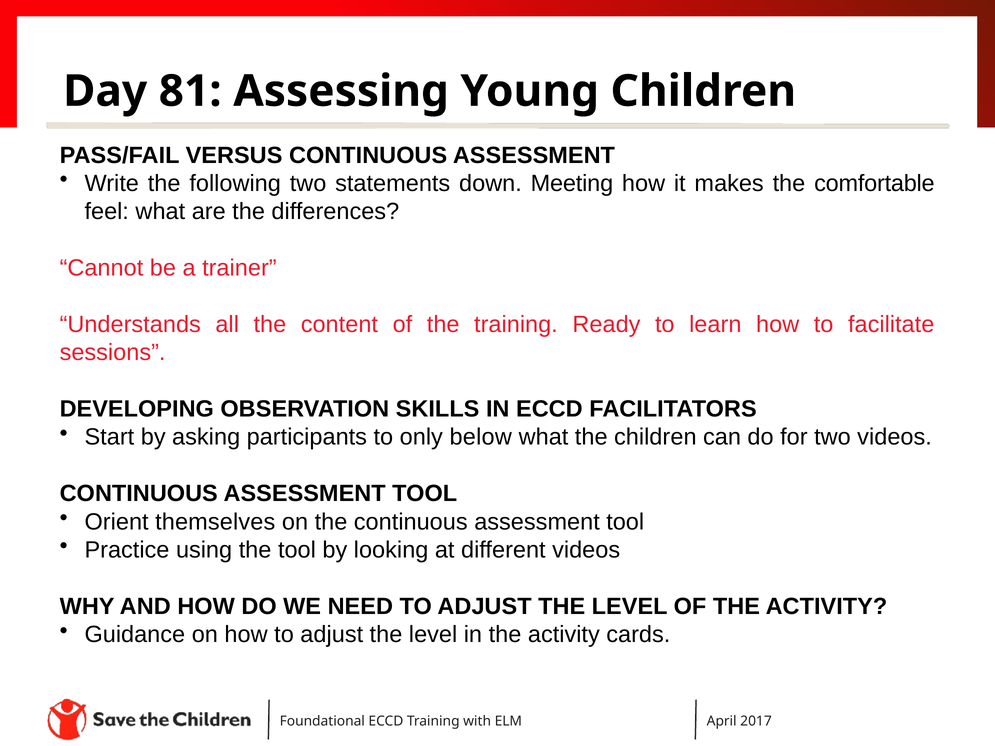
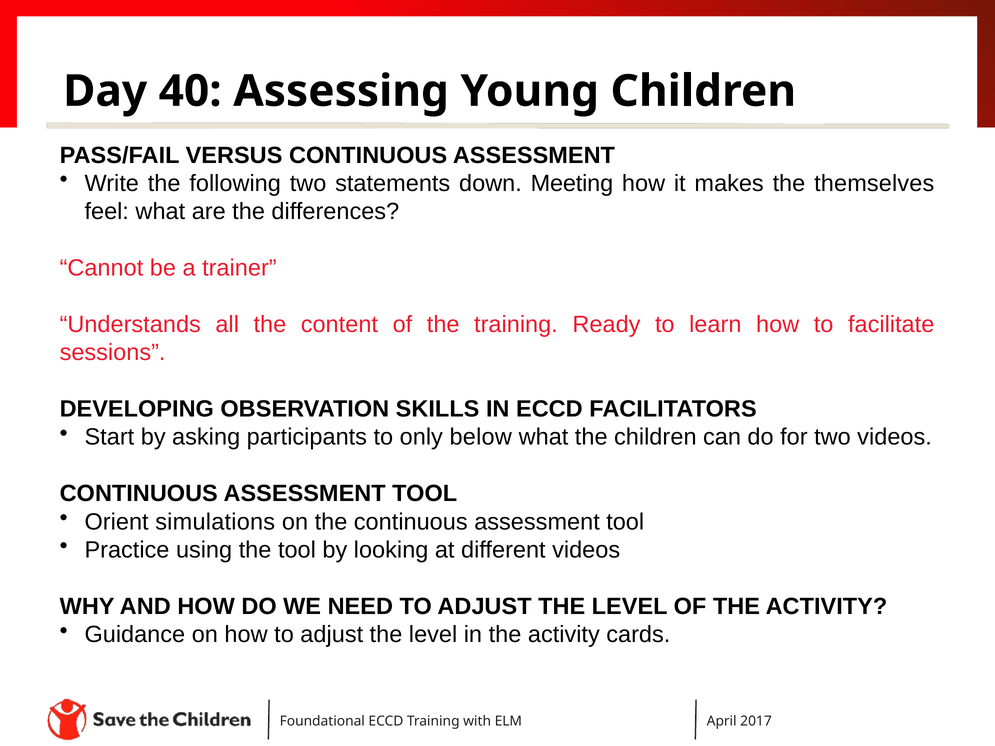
81: 81 -> 40 (190, 91)
comfortable: comfortable -> themselves (874, 184)
themselves: themselves -> simulations (215, 522)
